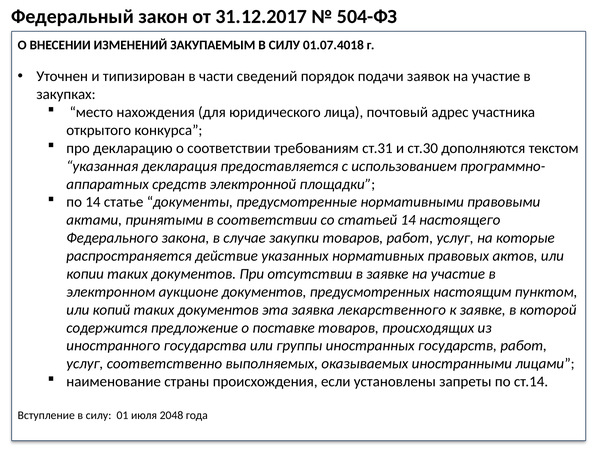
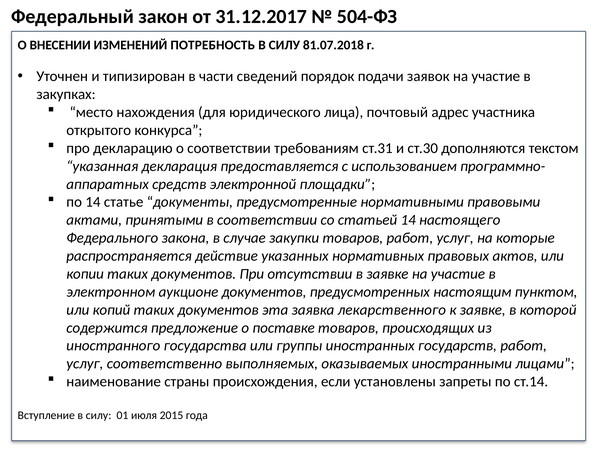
ЗАКУПАЕМЫМ: ЗАКУПАЕМЫМ -> ПОТРЕБНОСТЬ (213, 45)
01.07.4018: 01.07.4018 -> 81.07.2018 (333, 45)
2048: 2048 -> 2015 (171, 416)
